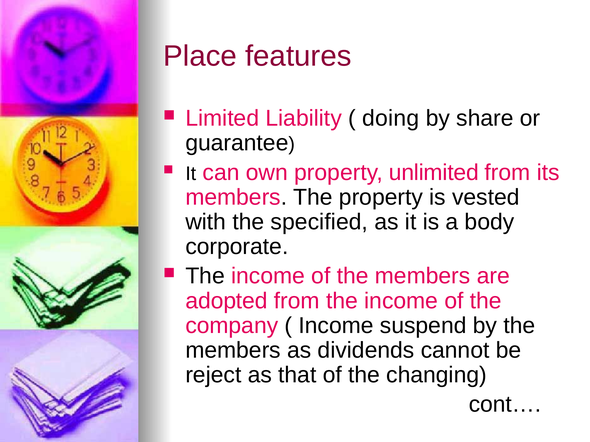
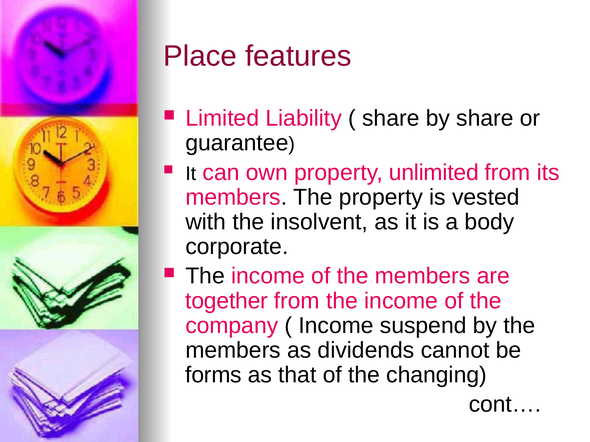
doing: doing -> share (391, 118)
specified: specified -> insolvent (319, 222)
adopted: adopted -> together (227, 301)
reject: reject -> forms (213, 376)
